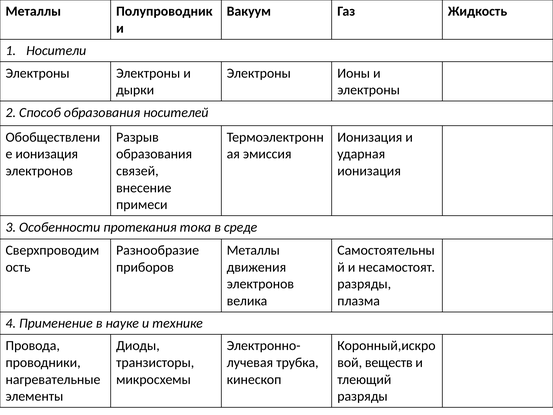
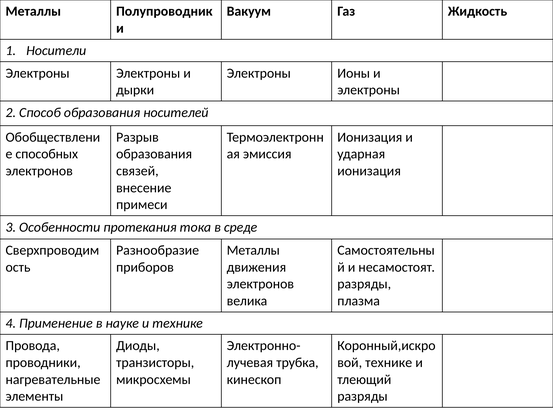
ионизация: ионизация -> способных (47, 154)
веществ: веществ -> технике (389, 362)
